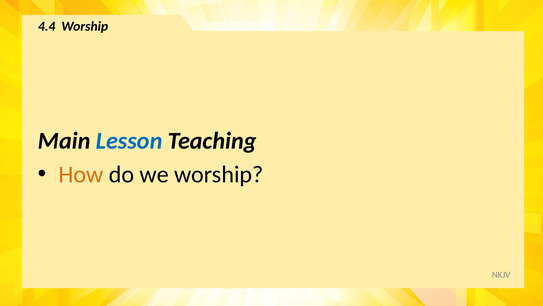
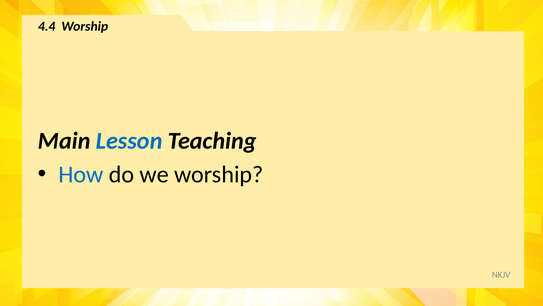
How colour: orange -> blue (81, 175)
